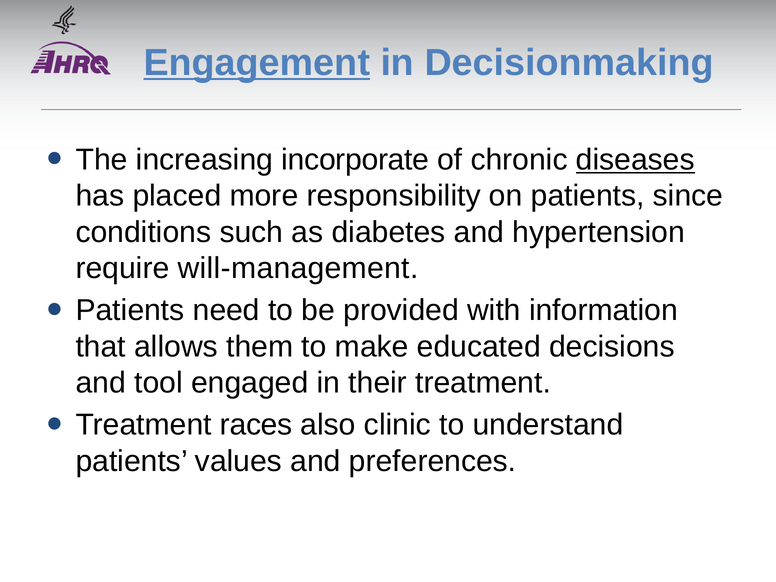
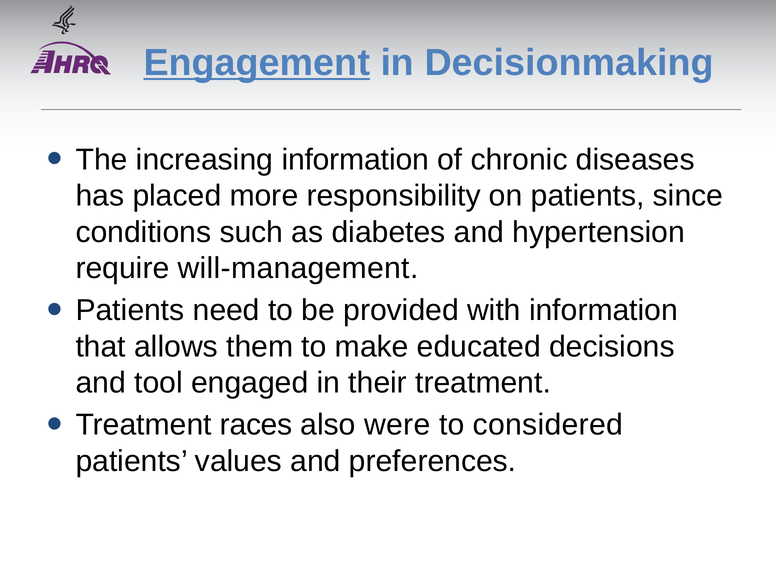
increasing incorporate: incorporate -> information (355, 160)
diseases underline: present -> none (635, 160)
clinic: clinic -> were (397, 425)
understand: understand -> considered (548, 425)
